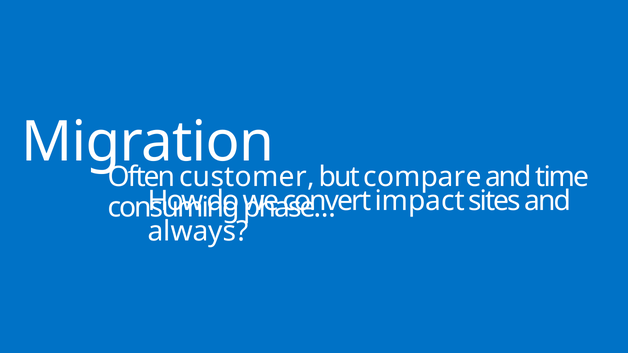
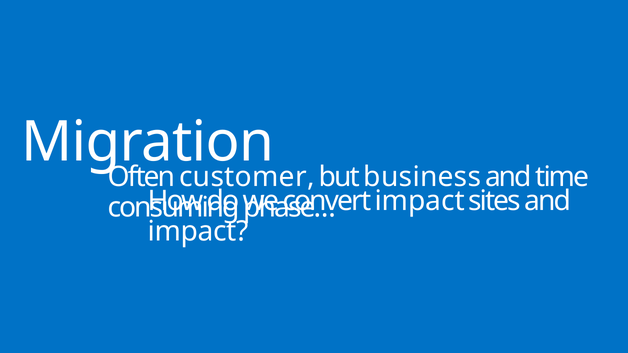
compare: compare -> business (422, 177)
always: always -> impact (198, 232)
